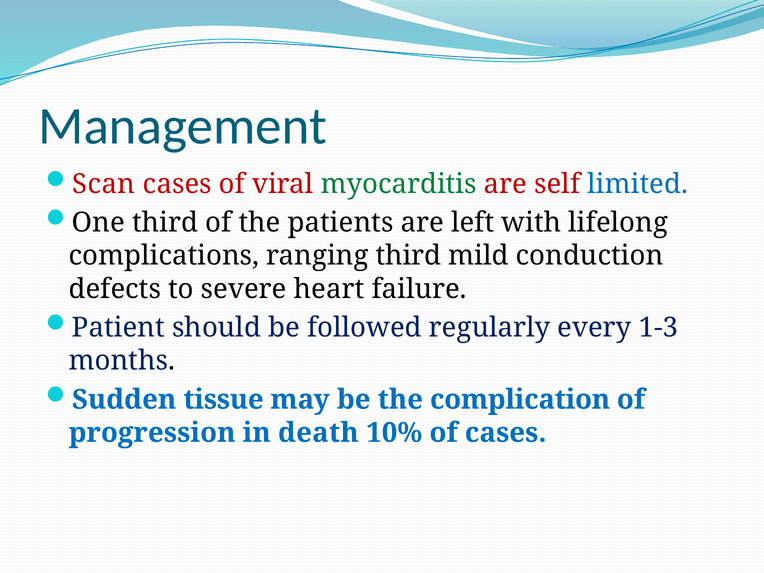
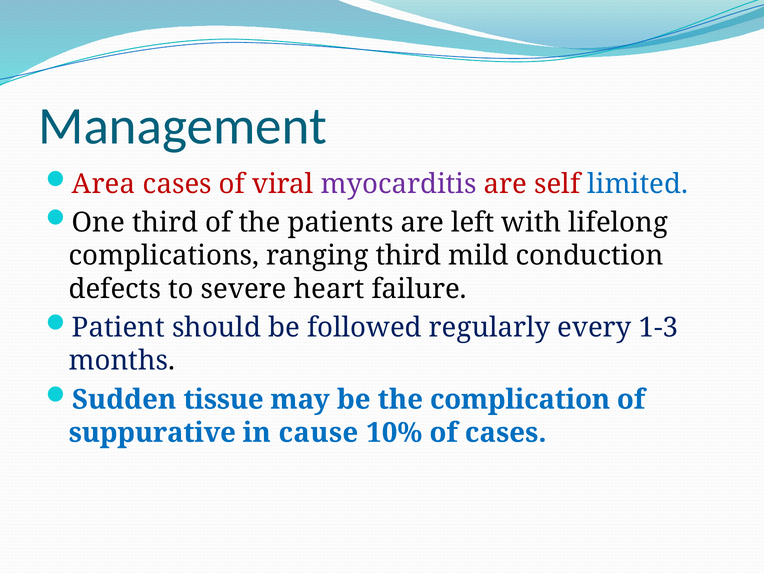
Scan: Scan -> Area (104, 184)
myocarditis colour: green -> purple (399, 184)
progression: progression -> suppurative (152, 433)
death: death -> cause (318, 433)
